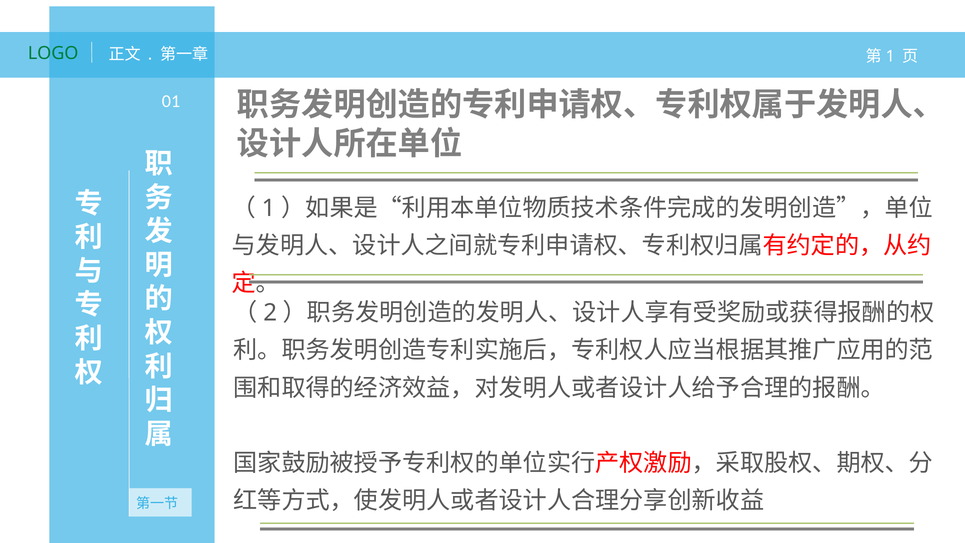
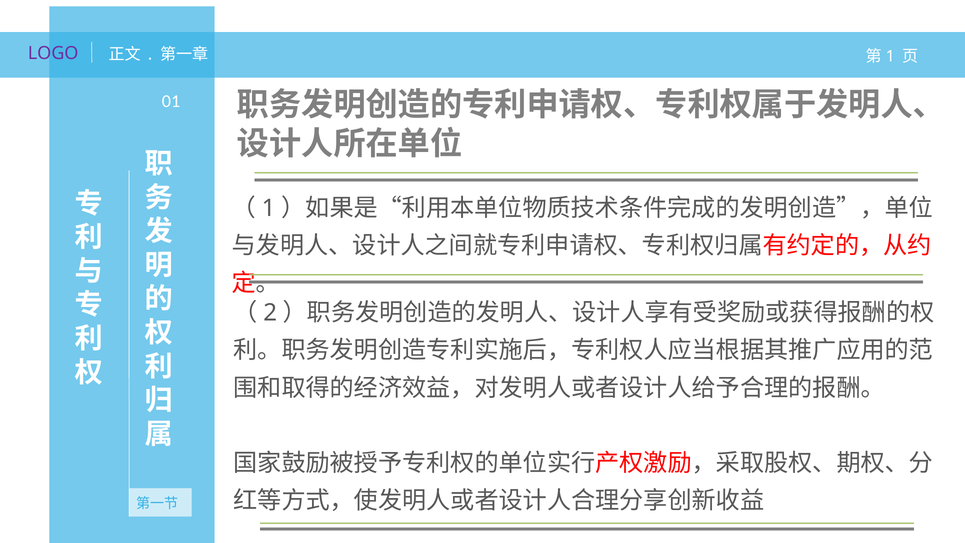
LOGO colour: green -> purple (53, 53)
